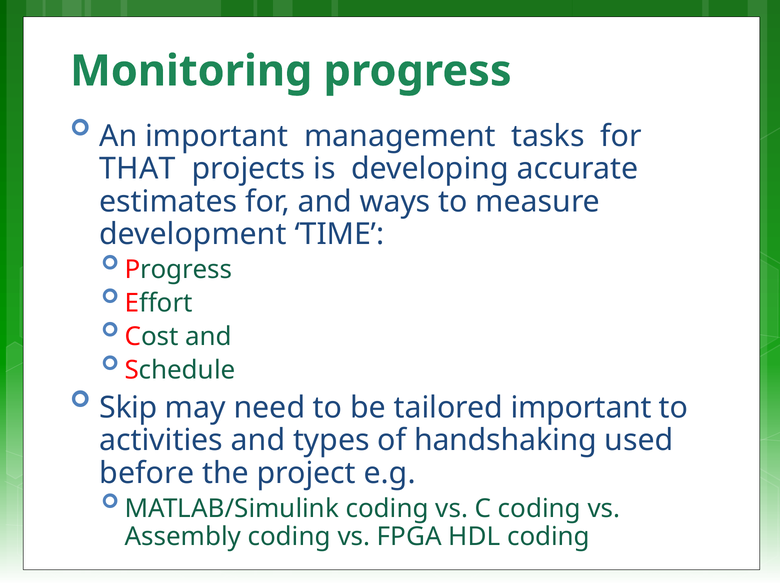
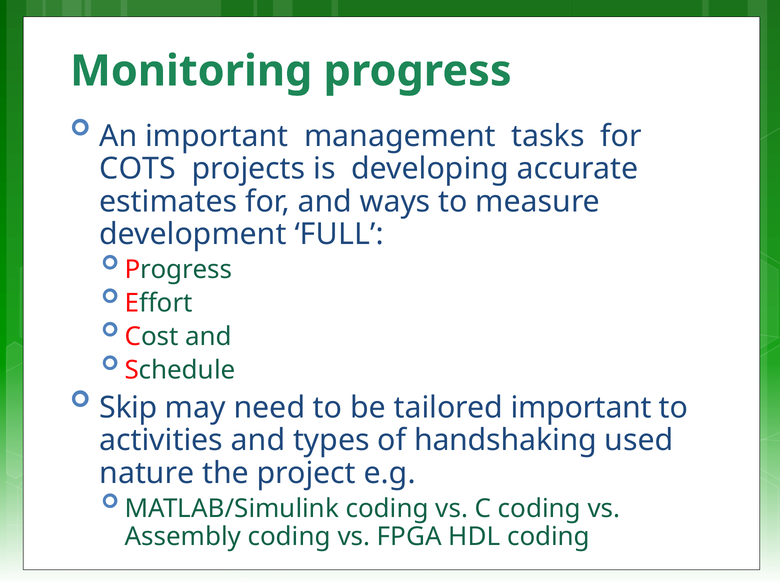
THAT: THAT -> COTS (138, 169)
TIME: TIME -> FULL (339, 234)
before: before -> nature (147, 473)
